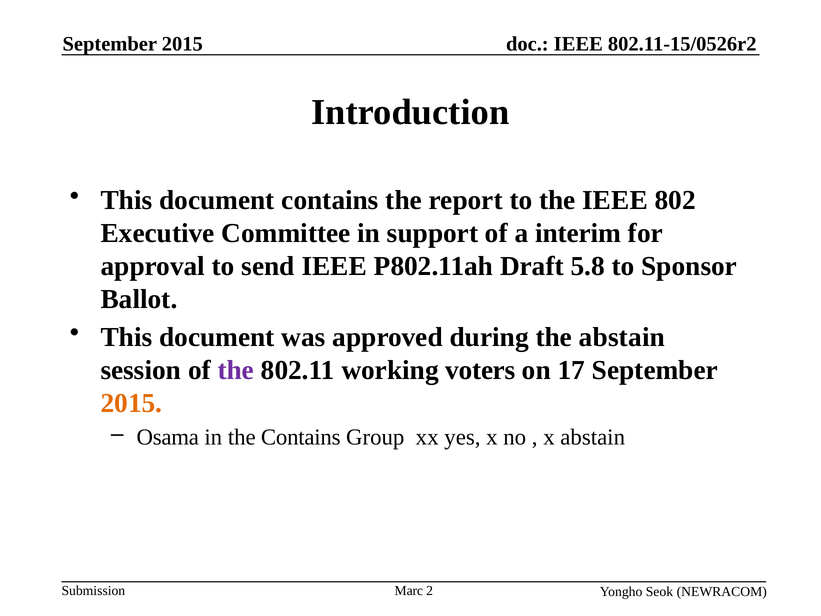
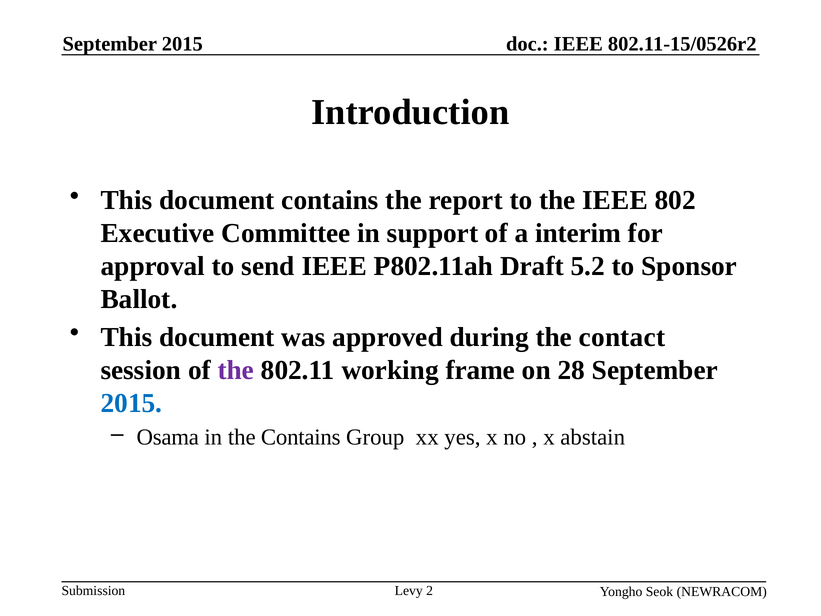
5.8: 5.8 -> 5.2 (588, 266)
the abstain: abstain -> contact (622, 337)
voters: voters -> frame (480, 370)
17: 17 -> 28 (571, 370)
2015 colour: orange -> blue (131, 403)
Marc: Marc -> Levy (409, 591)
